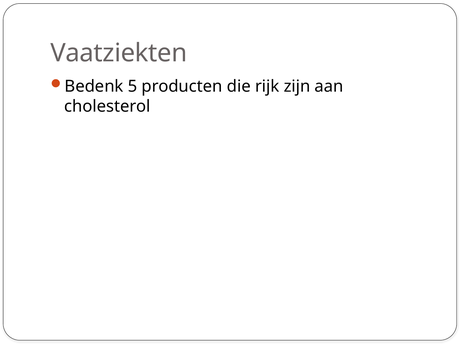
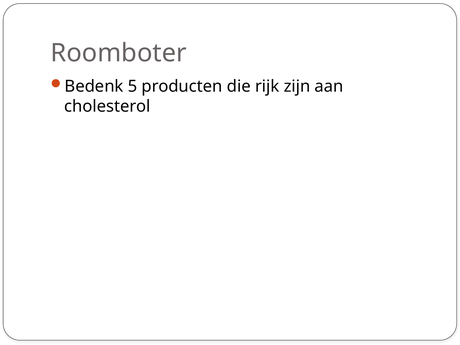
Vaatziekten: Vaatziekten -> Roomboter (119, 53)
